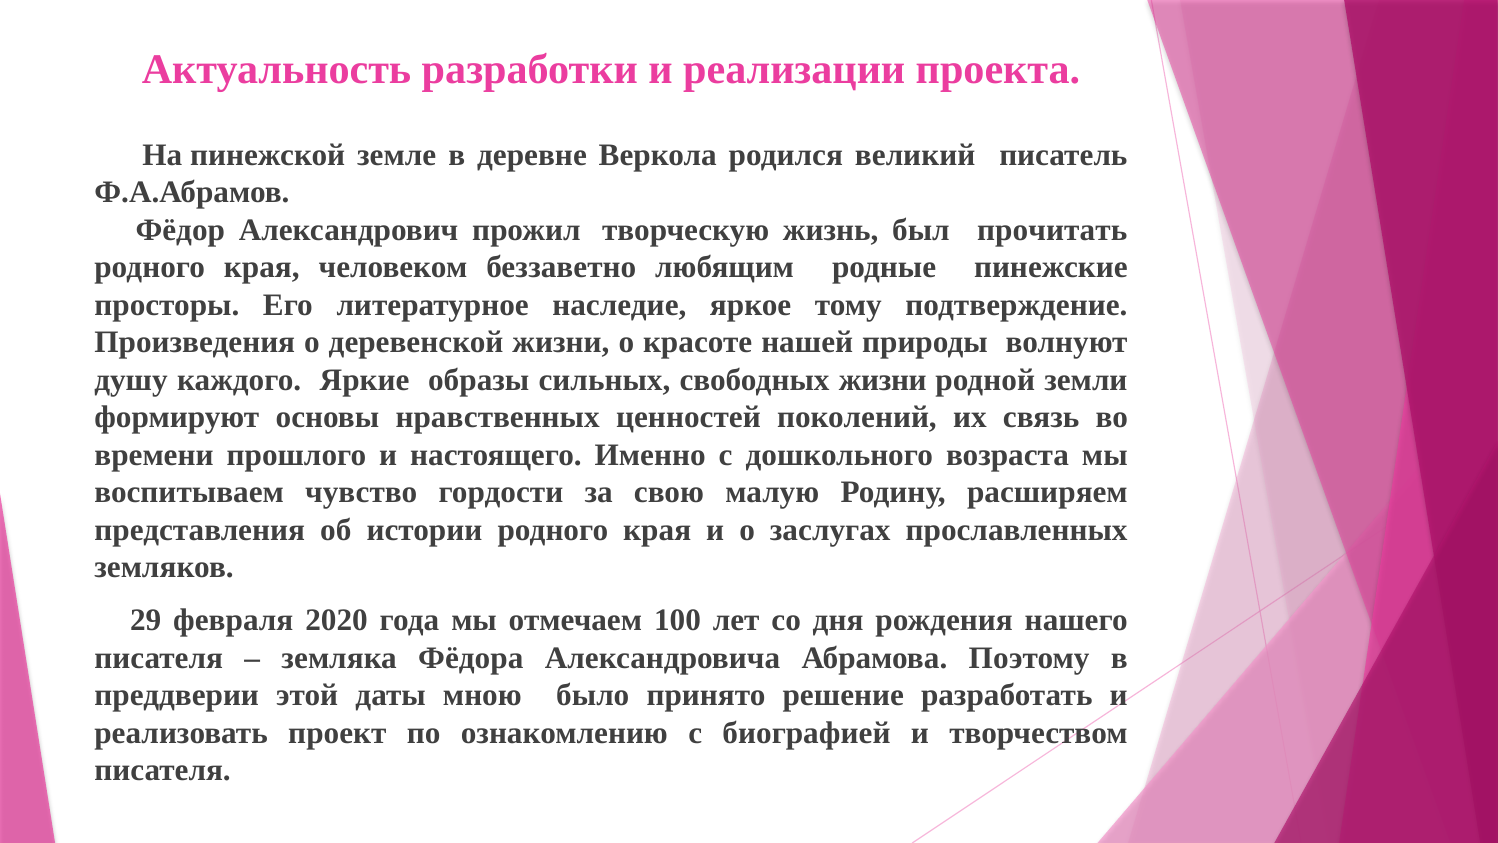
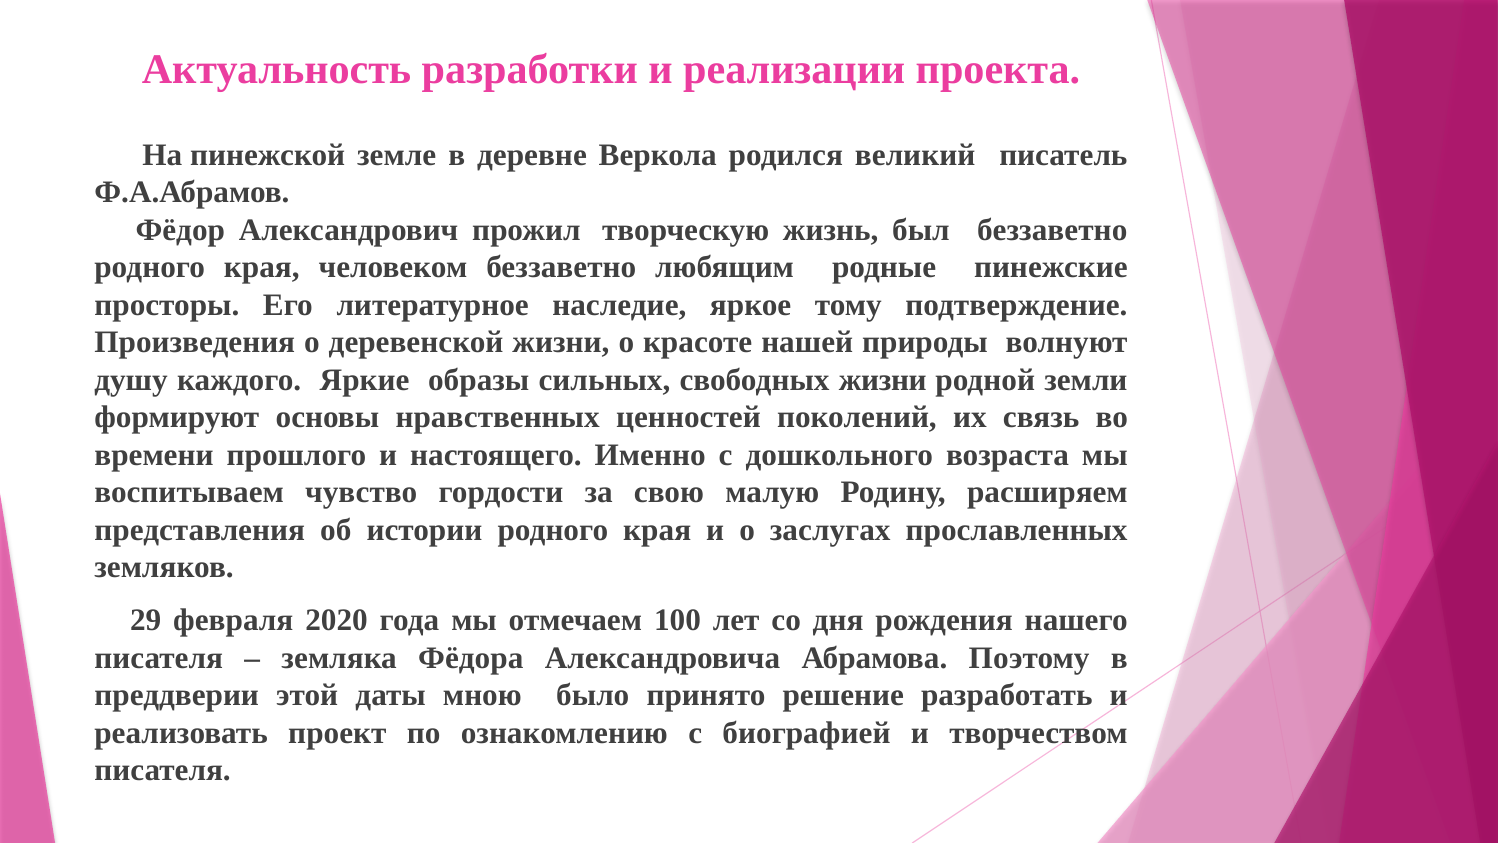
был прочитать: прочитать -> беззаветно (1052, 230)
